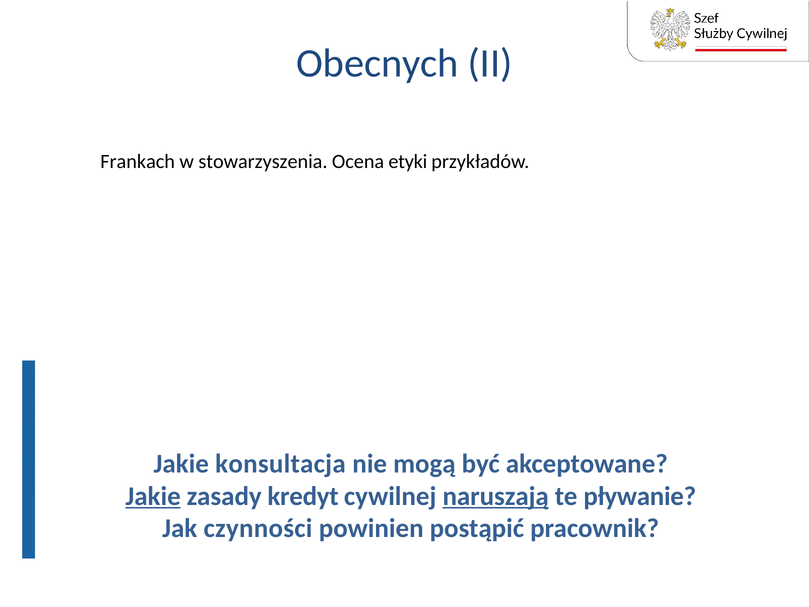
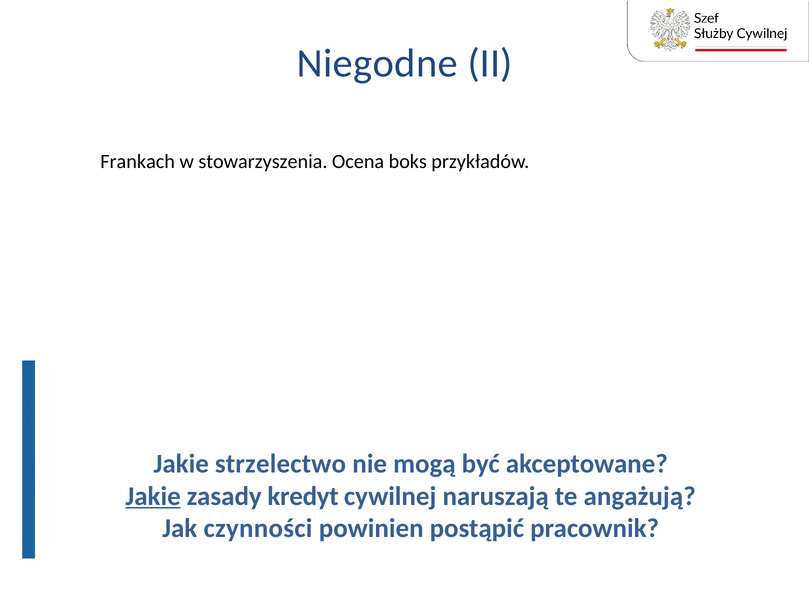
Obecnych: Obecnych -> Niegodne (377, 63)
etyki: etyki -> boks (408, 162)
konsultacja: konsultacja -> strzelectwo (280, 464)
naruszają underline: present -> none (496, 496)
pływanie: pływanie -> angażują (640, 496)
